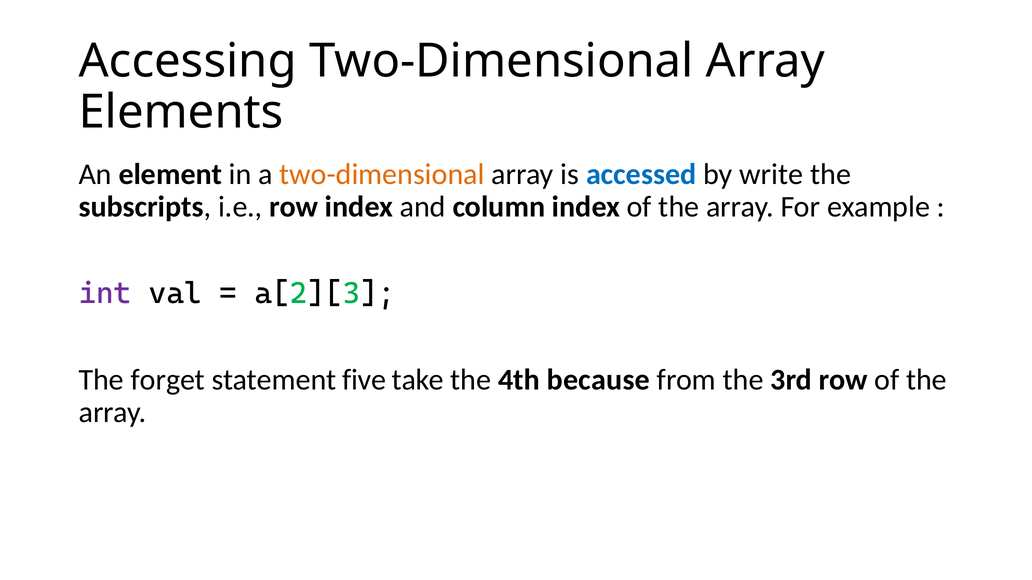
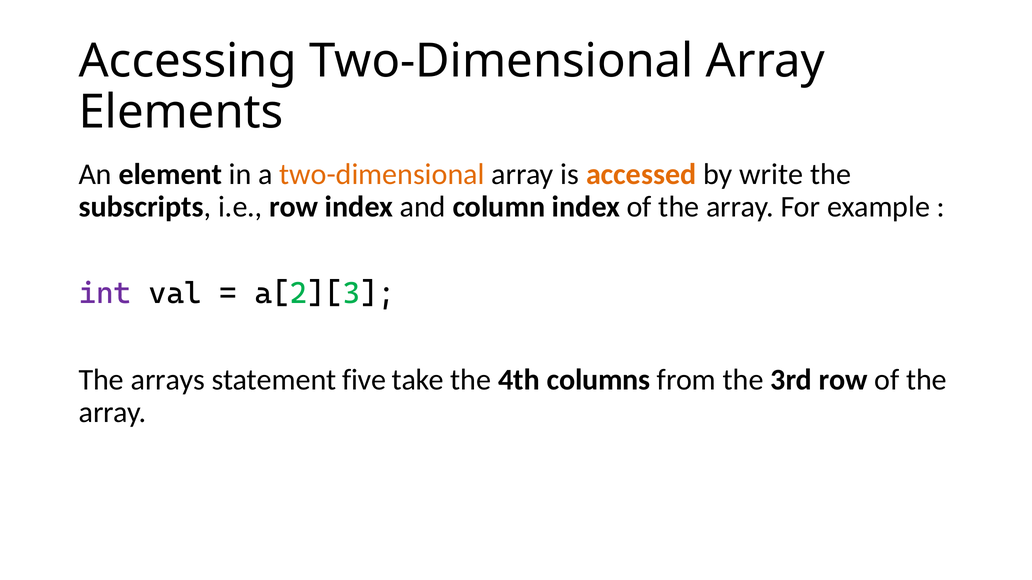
accessed colour: blue -> orange (641, 174)
forget: forget -> arrays (168, 380)
because: because -> columns (599, 380)
